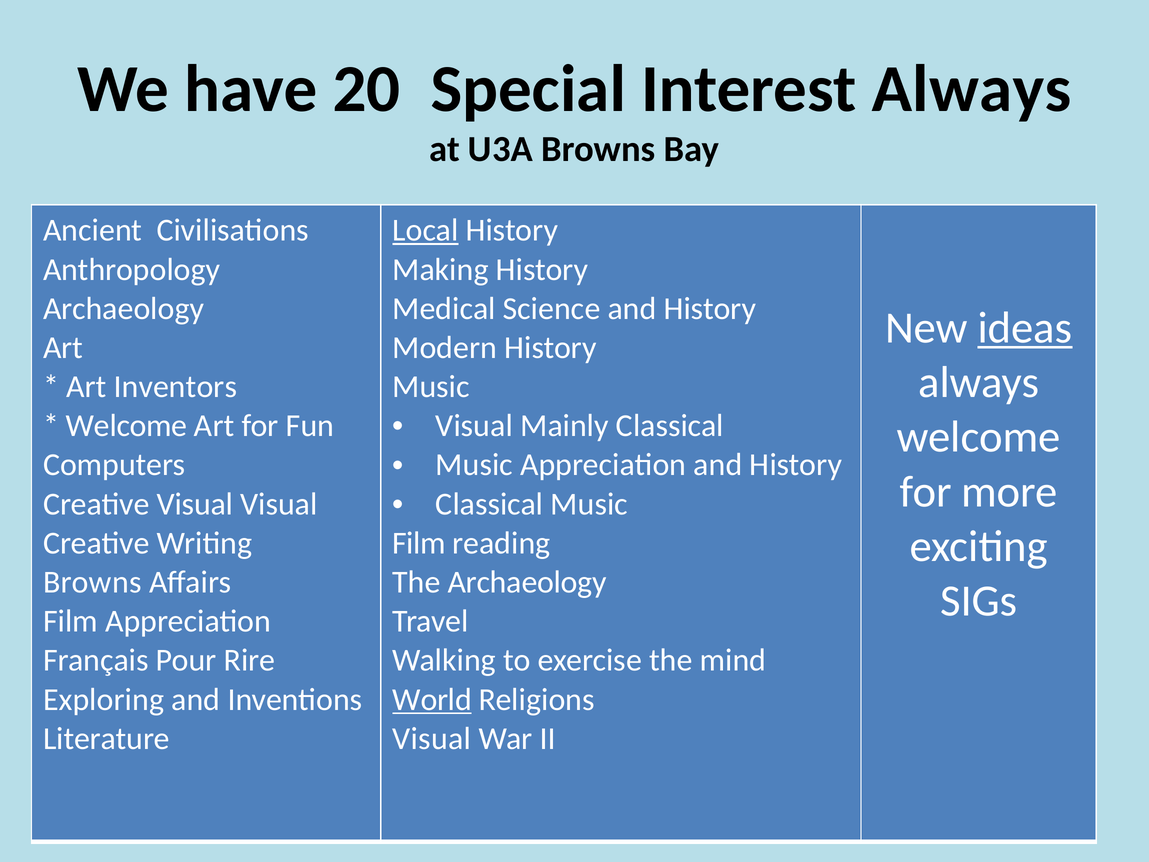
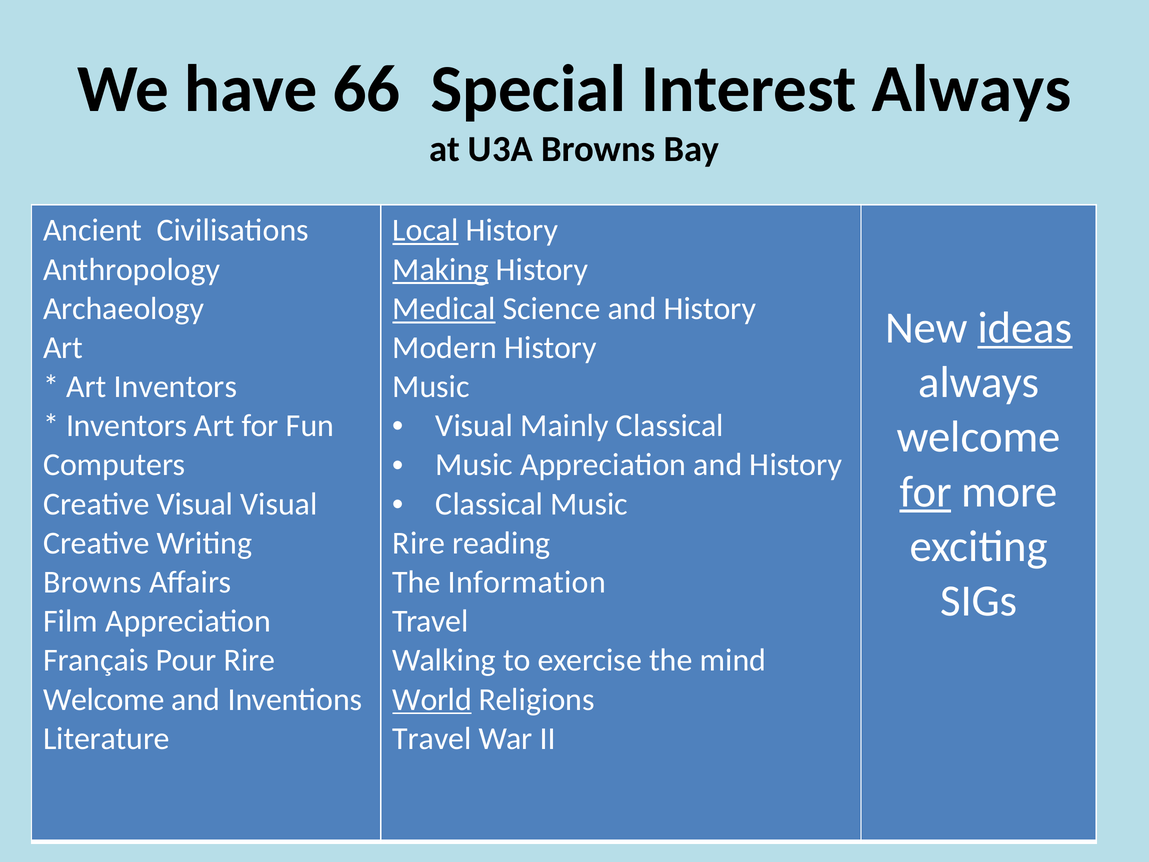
20: 20 -> 66 (366, 89)
Making underline: none -> present (440, 269)
Medical underline: none -> present (444, 308)
Welcome: Welcome -> Inventors (127, 426)
for underline: none -> present (926, 492)
Film: Film -> Rire (419, 543)
The Archaeology: Archaeology -> Information (527, 582)
Exploring: Exploring -> Welcome (104, 699)
Visual: Visual -> Travel (432, 738)
